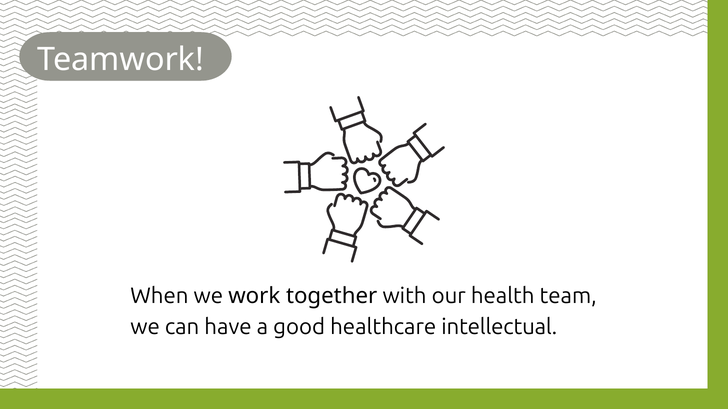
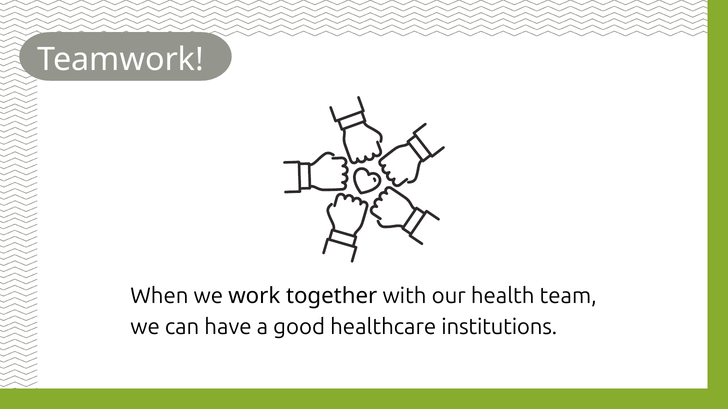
intellectual: intellectual -> institutions (499, 328)
